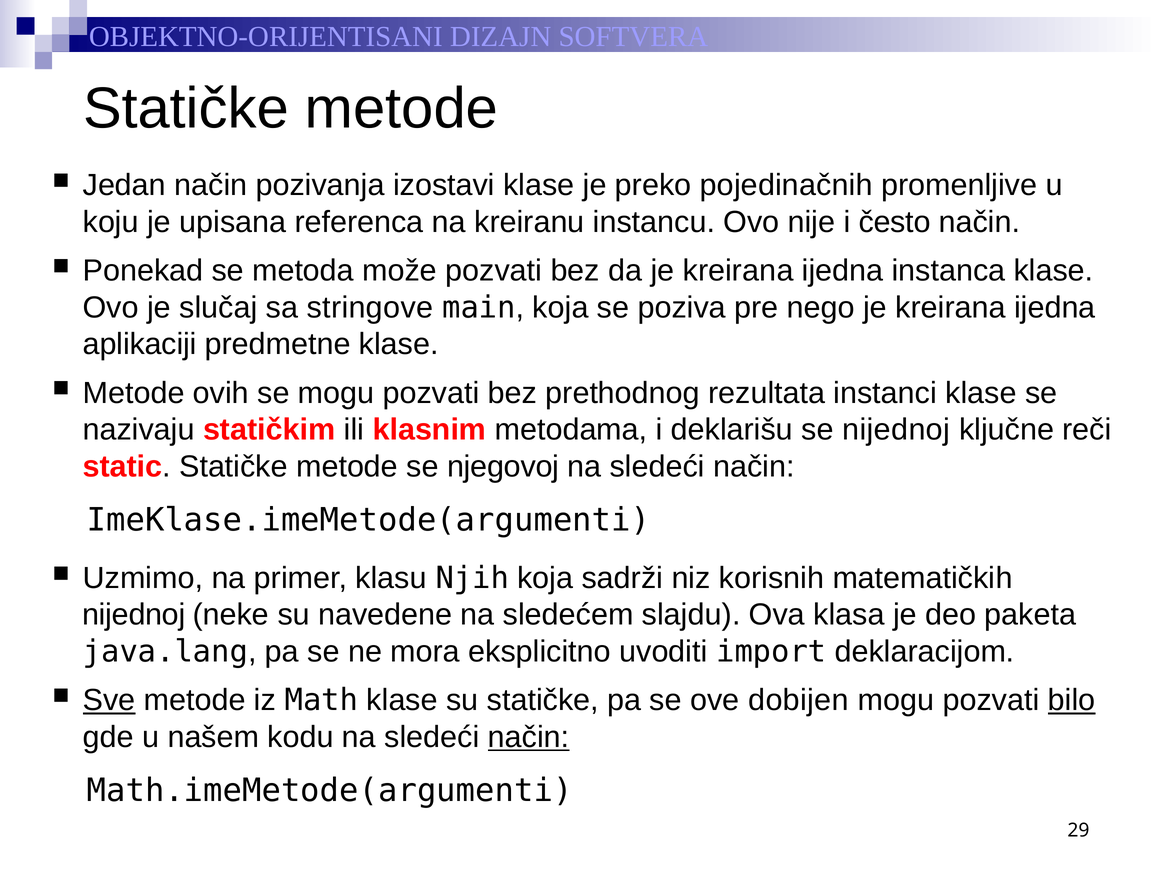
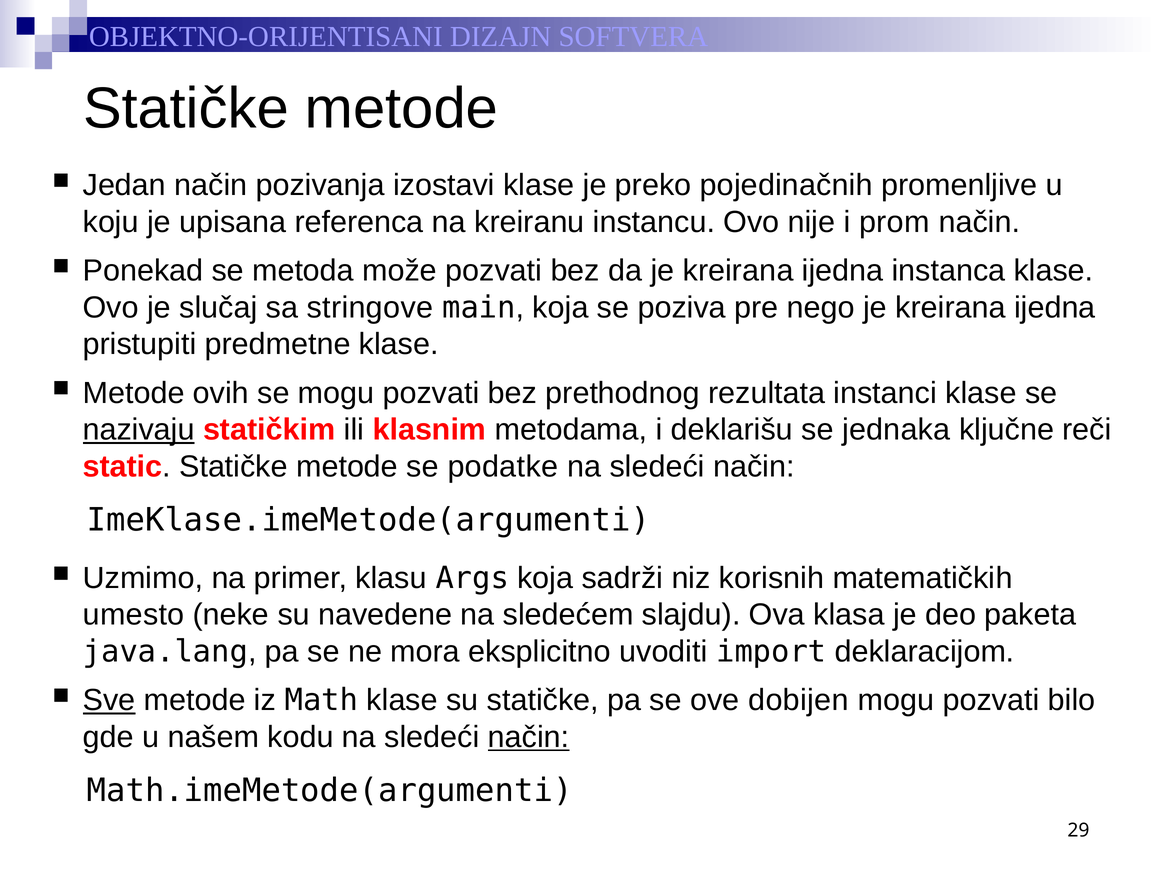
često: često -> prom (894, 222)
aplikaciji: aplikaciji -> pristupiti (140, 344)
nazivaju underline: none -> present (139, 430)
se nijednoj: nijednoj -> jednaka (896, 430)
njegovoj: njegovoj -> podatke (503, 467)
Njih: Njih -> Args (472, 578)
nijednoj: nijednoj -> umesto (134, 615)
bilo underline: present -> none (1072, 701)
